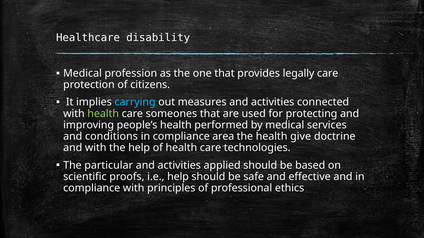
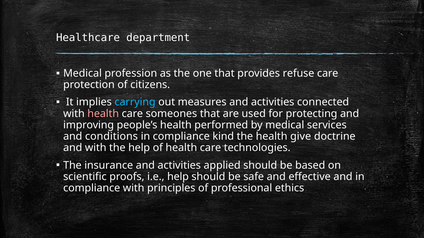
disability: disability -> department (158, 38)
legally: legally -> refuse (298, 74)
health colour: light green -> pink (103, 114)
area: area -> kind (223, 137)
particular: particular -> insurance (109, 166)
